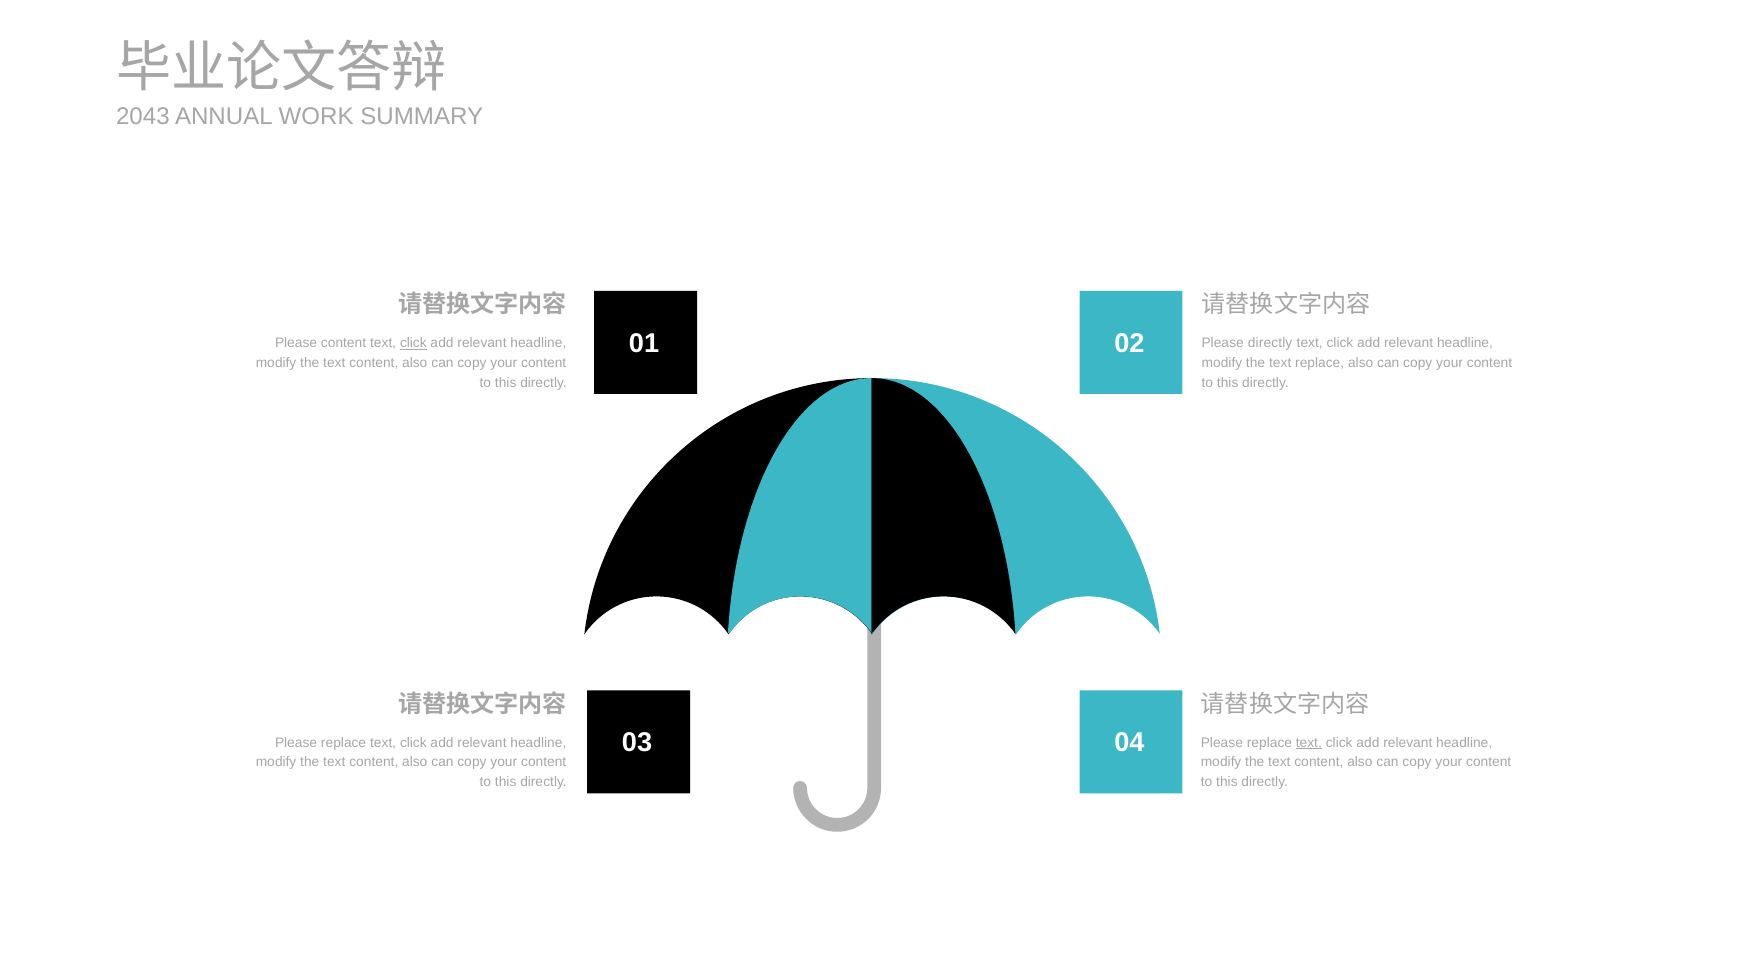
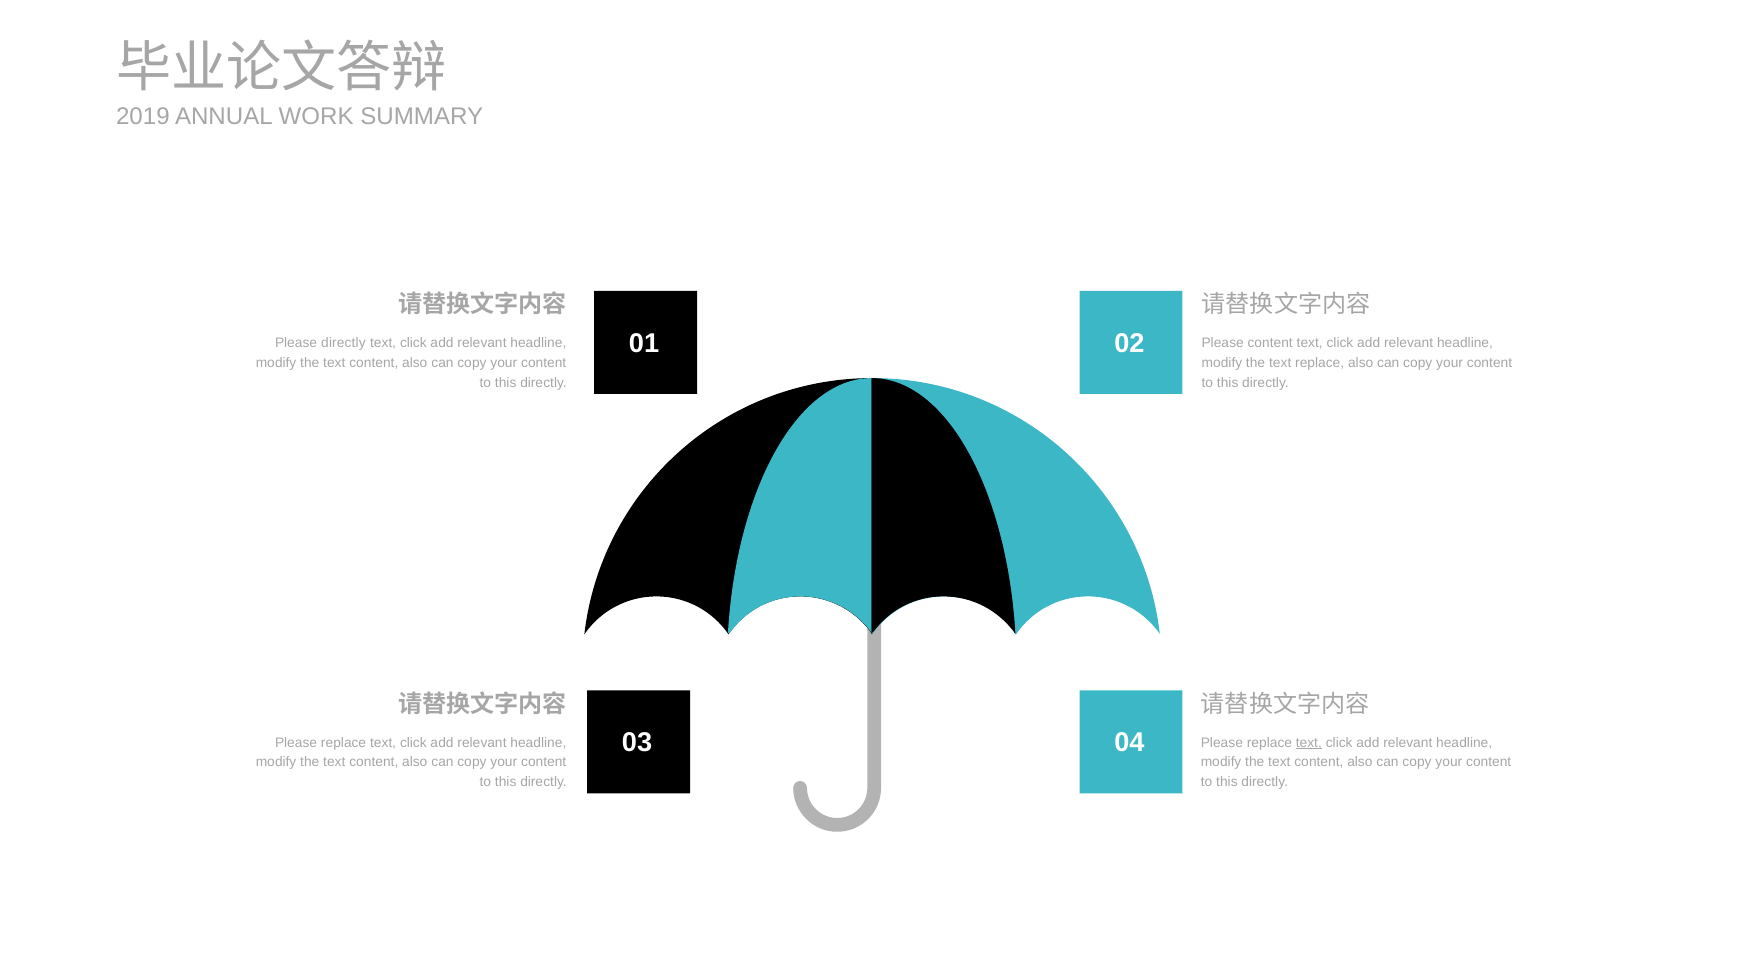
2043: 2043 -> 2019 (143, 117)
Please content: content -> directly (343, 343)
click underline: present -> none (413, 343)
Please directly: directly -> content (1270, 343)
